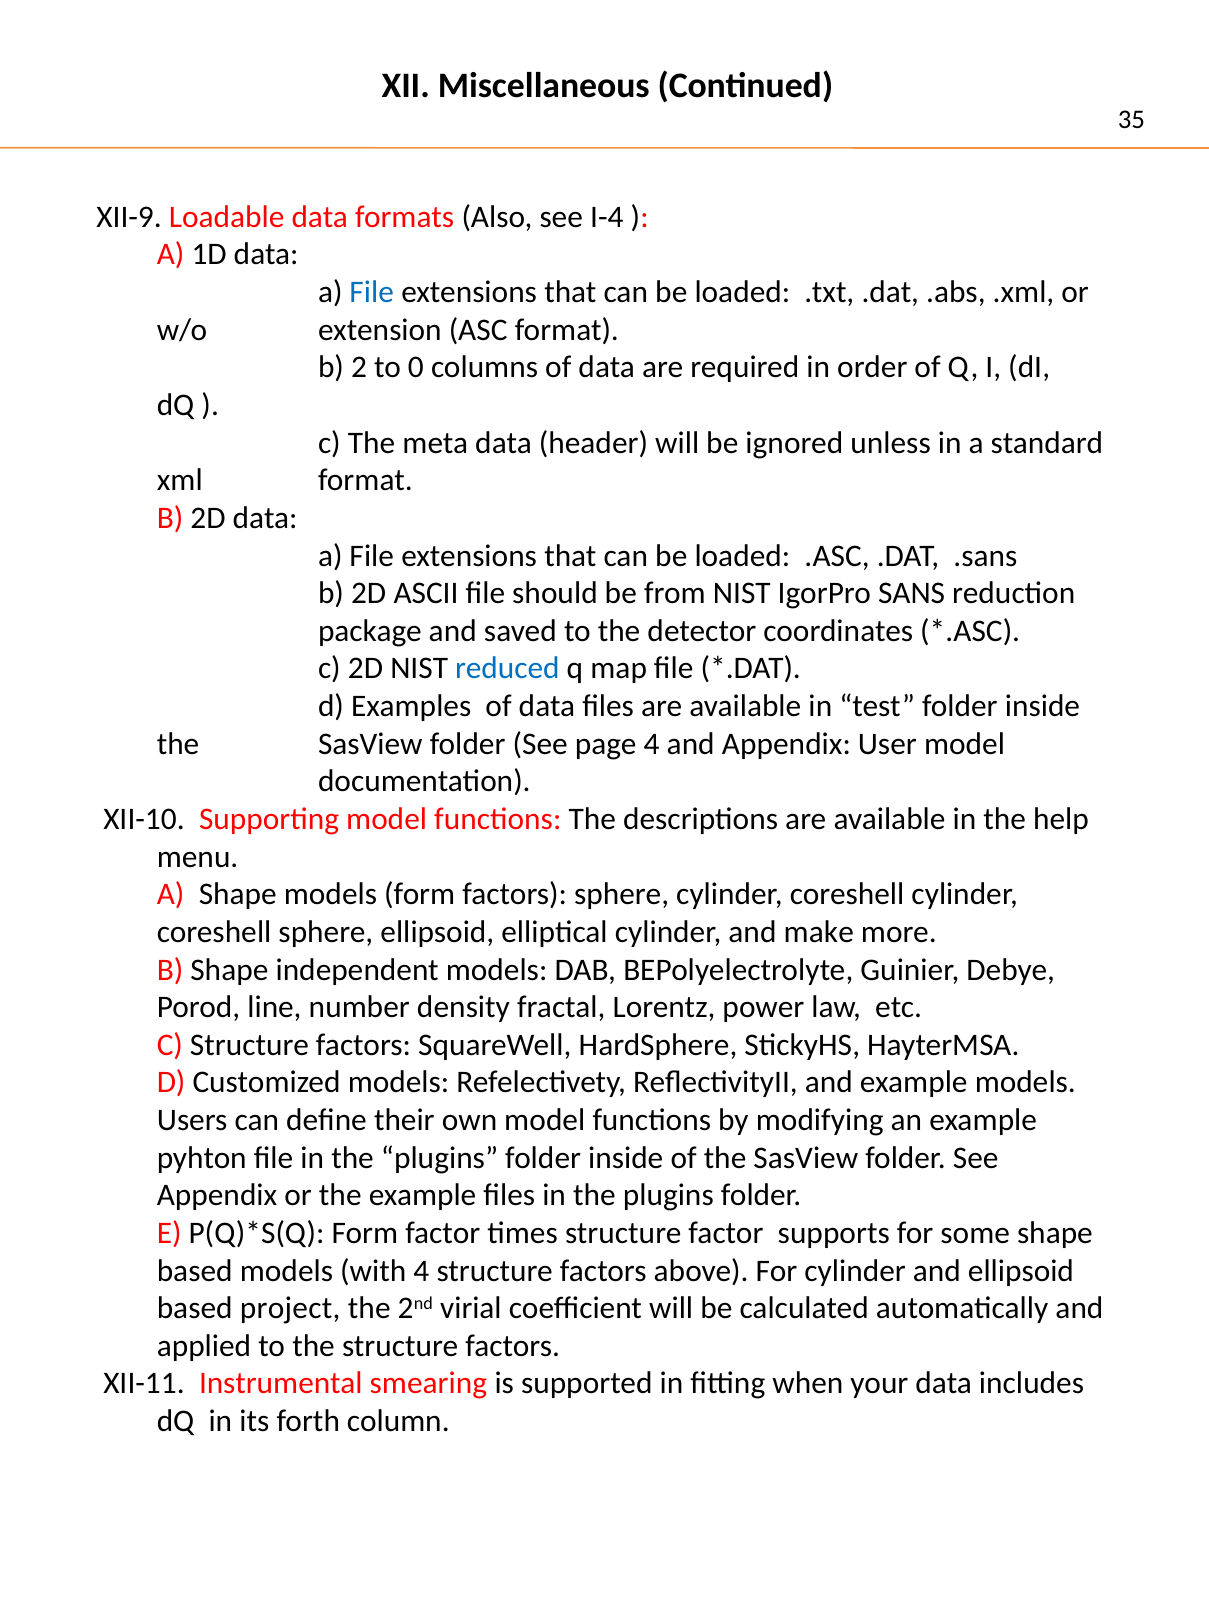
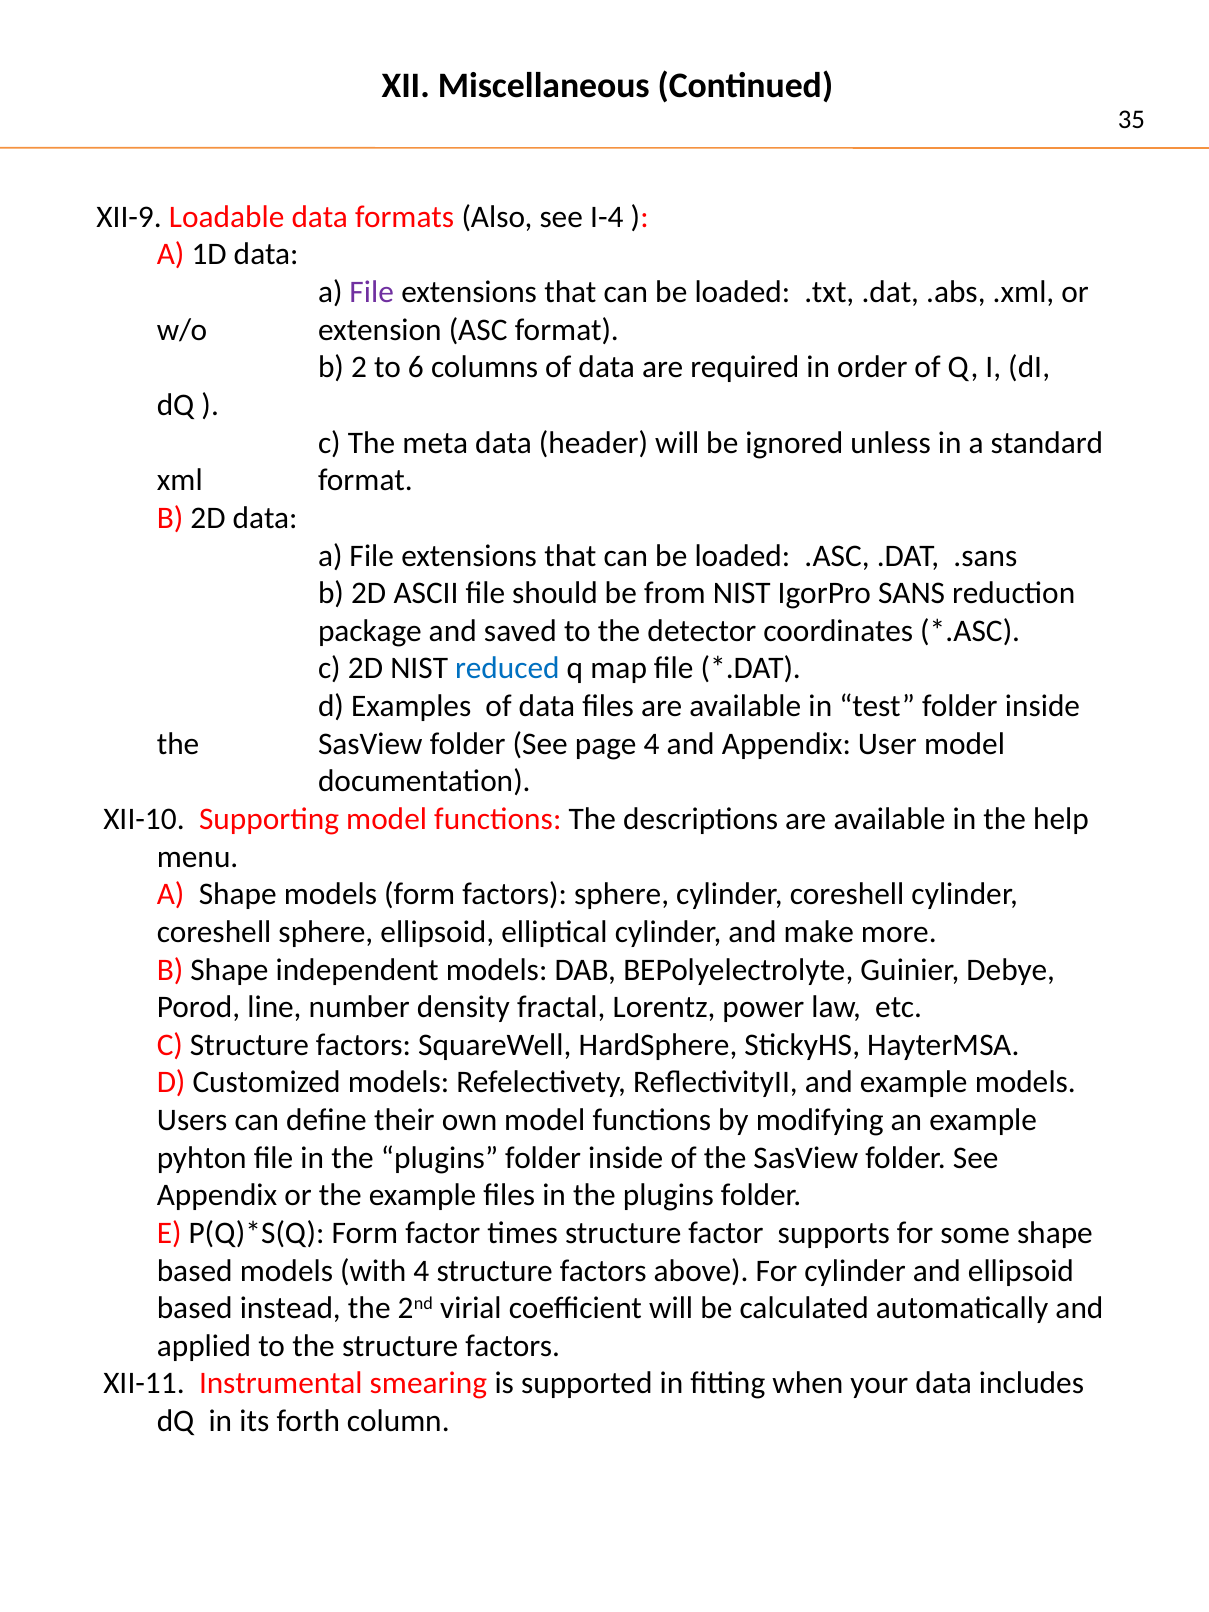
File colour: blue -> purple (372, 292)
0: 0 -> 6 (416, 368)
project: project -> instead (290, 1308)
